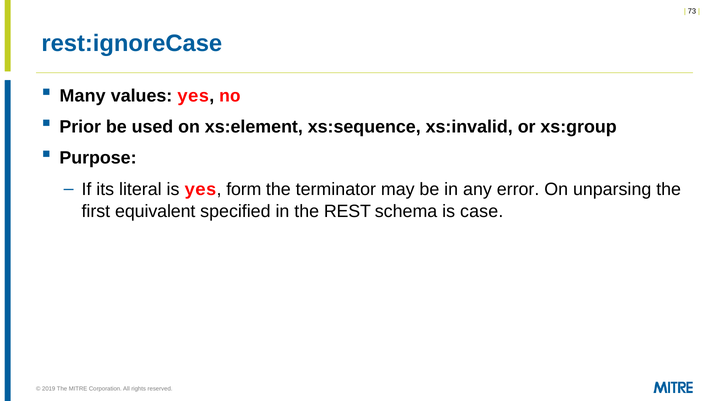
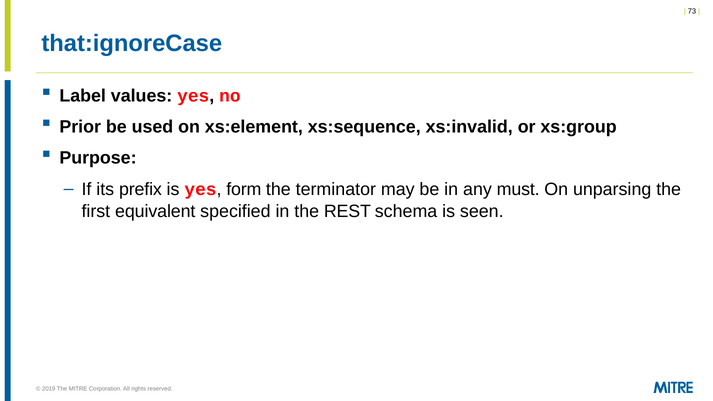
rest:ignoreCase: rest:ignoreCase -> that:ignoreCase (132, 43)
Many: Many -> Label (83, 96)
literal: literal -> prefix (140, 189)
error: error -> must (518, 189)
case: case -> seen (482, 212)
